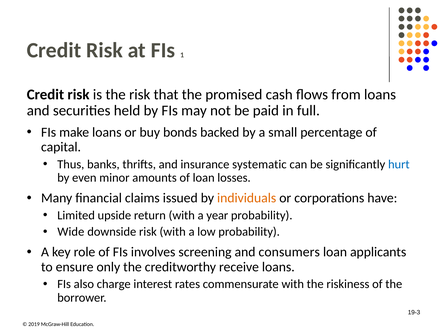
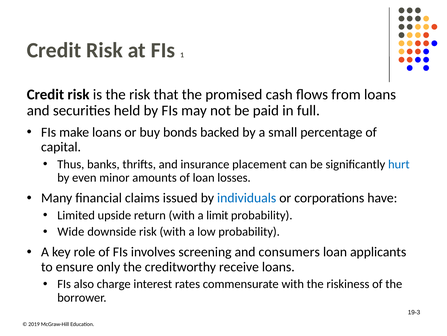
systematic: systematic -> placement (259, 164)
individuals colour: orange -> blue (247, 198)
year: year -> limit (217, 215)
